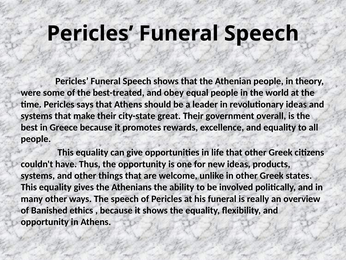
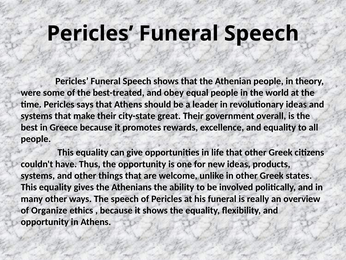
Banished: Banished -> Organize (49, 210)
